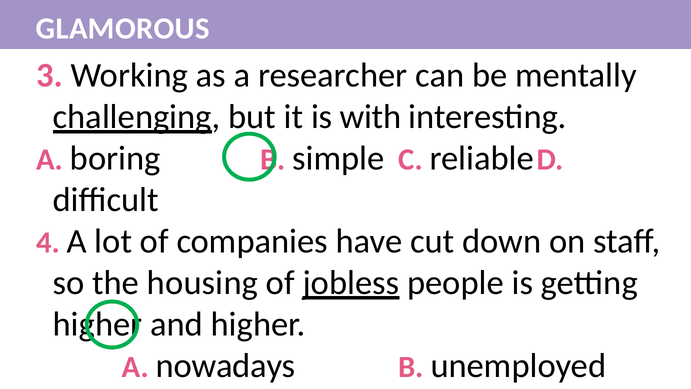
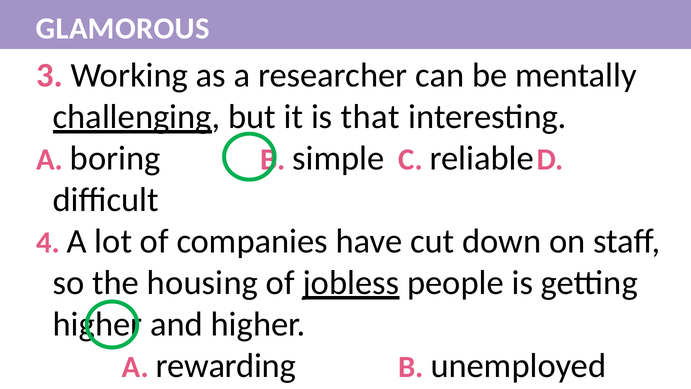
with: with -> that (370, 117)
nowadays: nowadays -> rewarding (226, 366)
